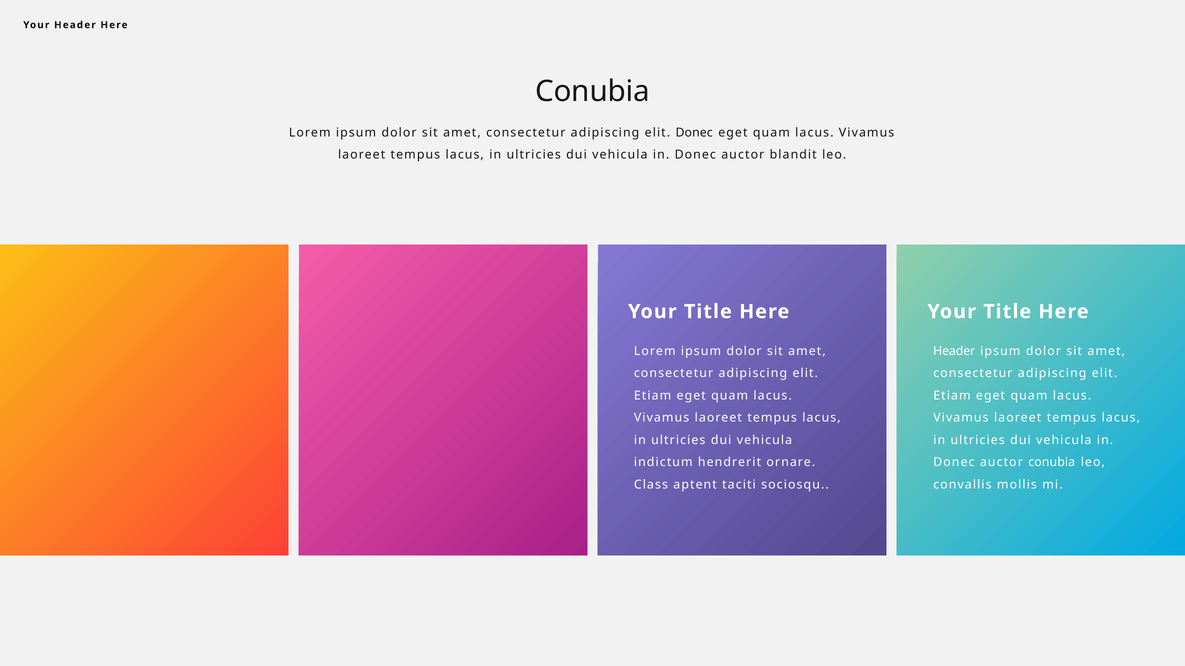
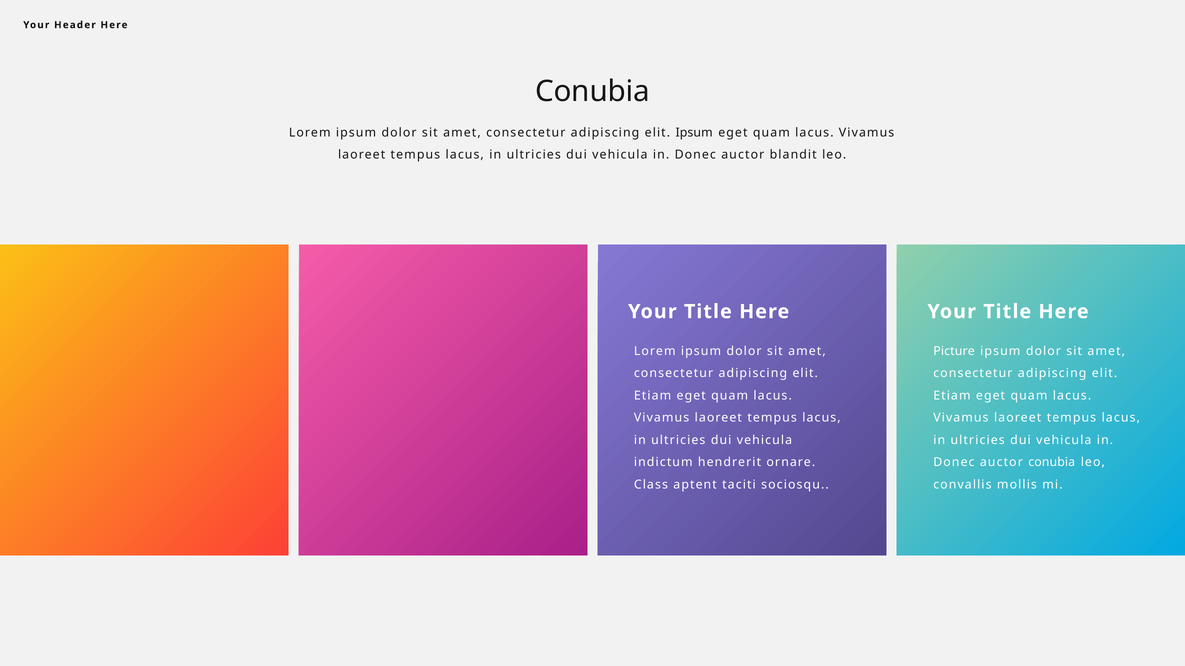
elit Donec: Donec -> Ipsum (694, 133)
Header: Header -> Picture (954, 351)
